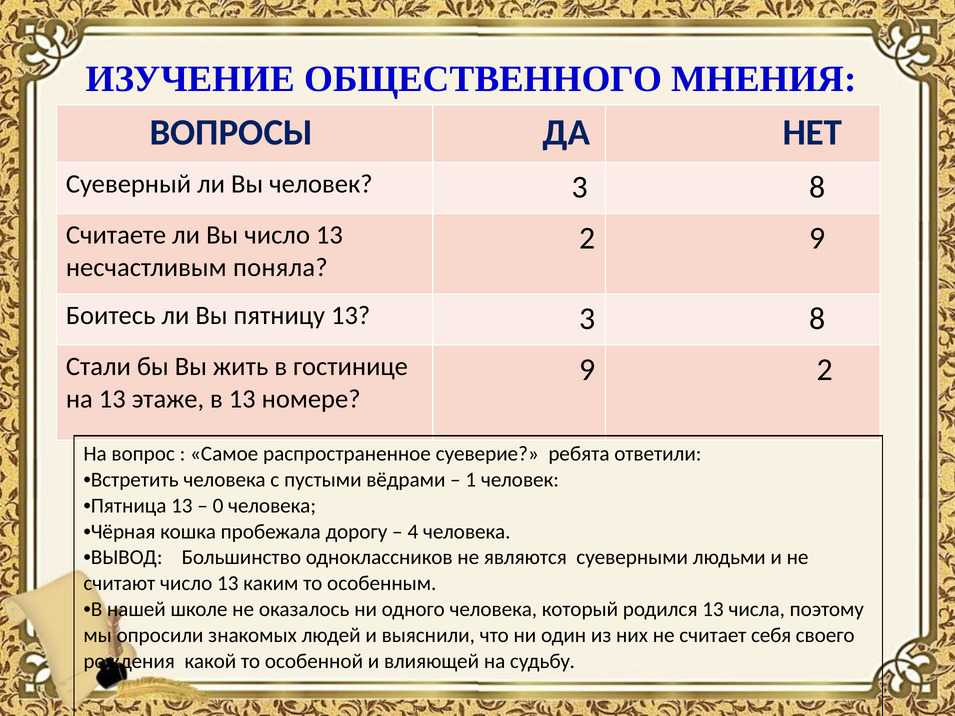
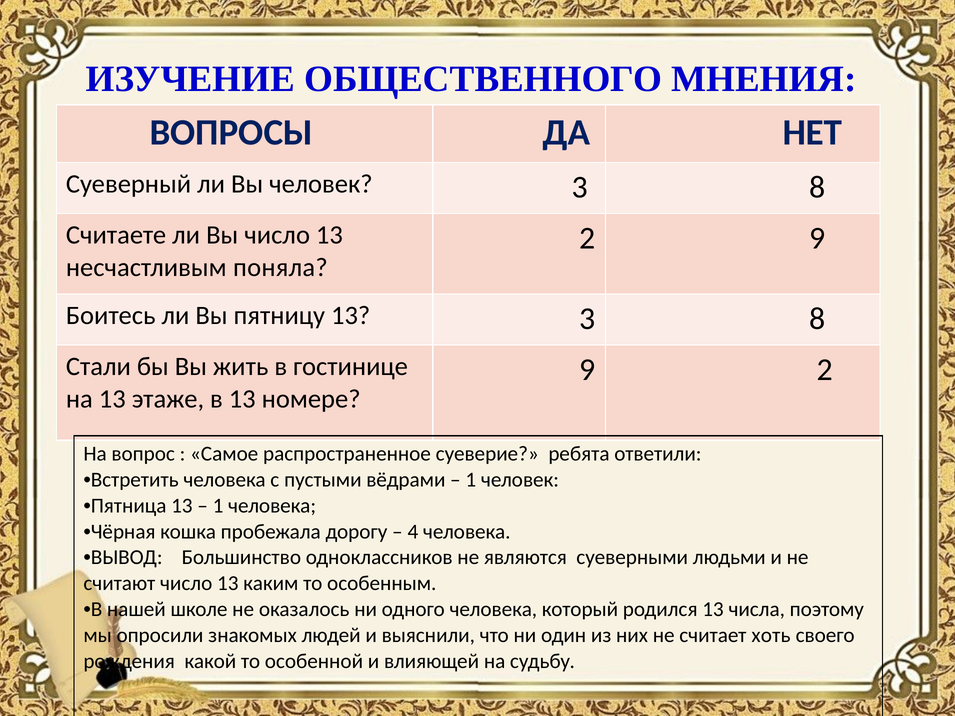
0: 0 -> 1 (218, 506)
себя: себя -> хоть (771, 636)
